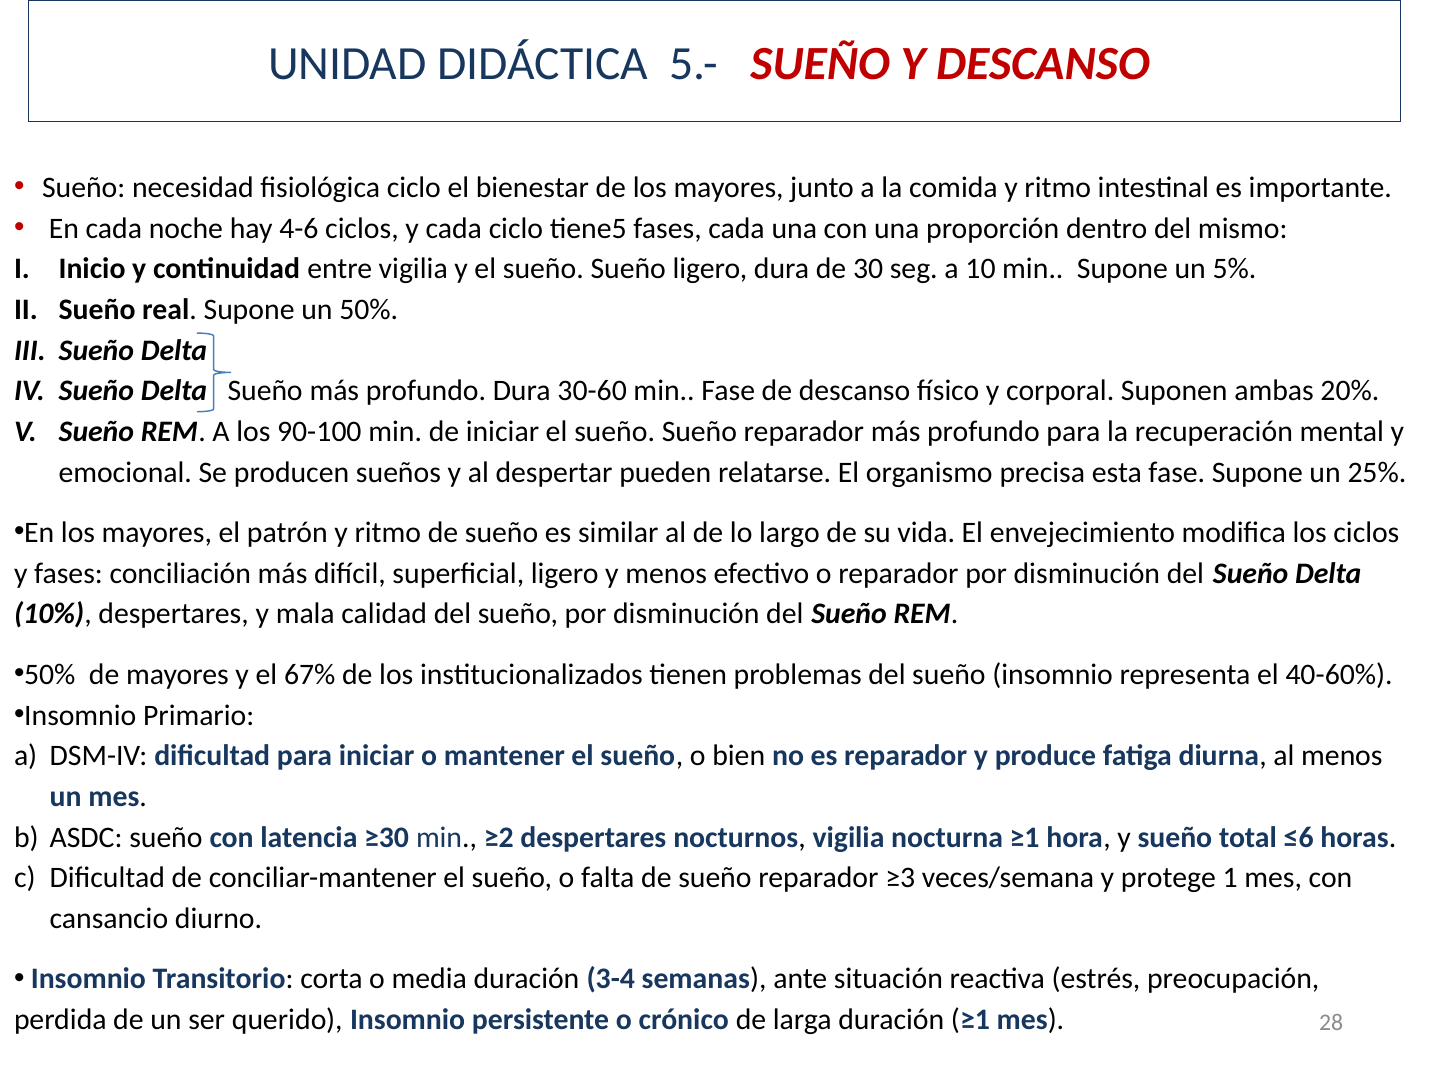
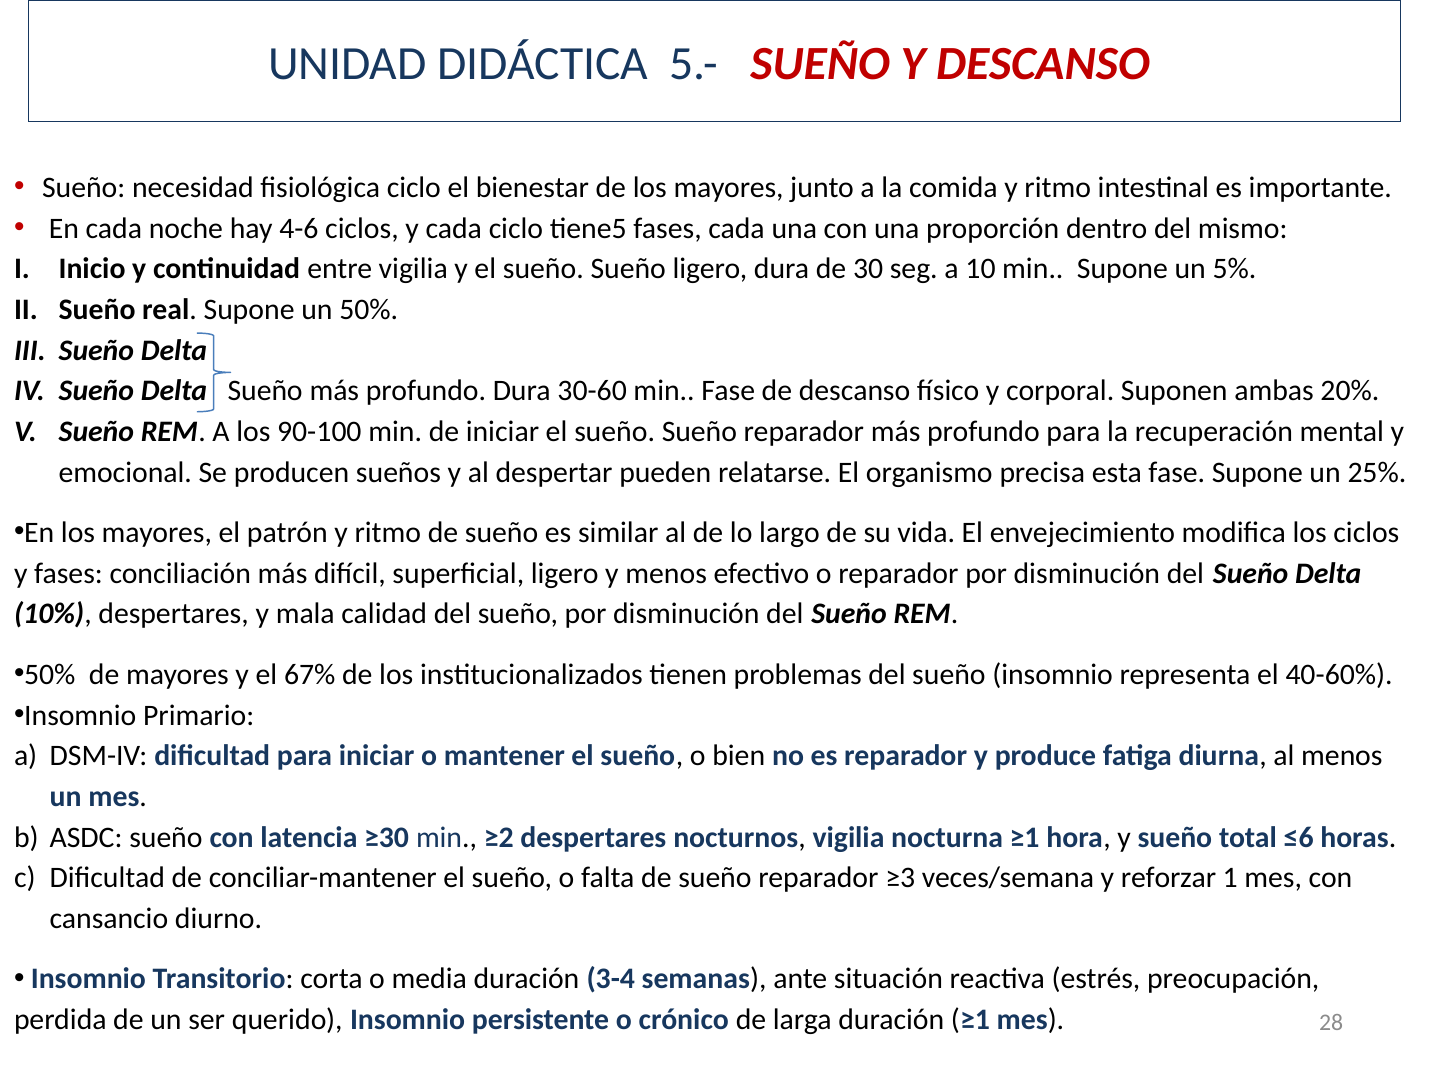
protege: protege -> reforzar (1169, 878)
